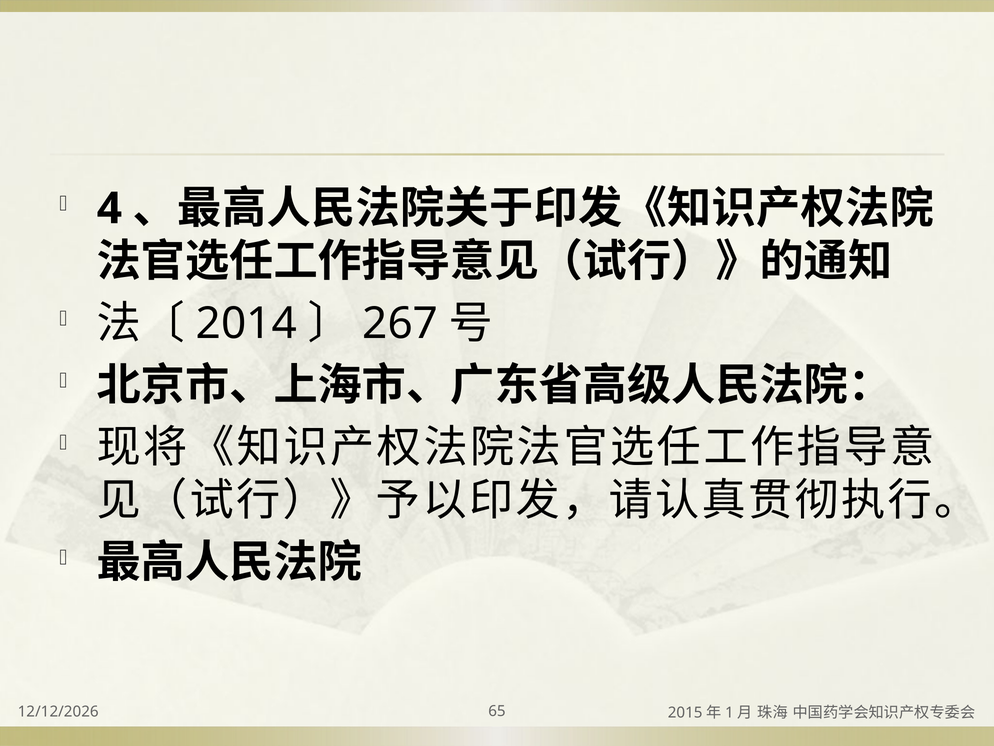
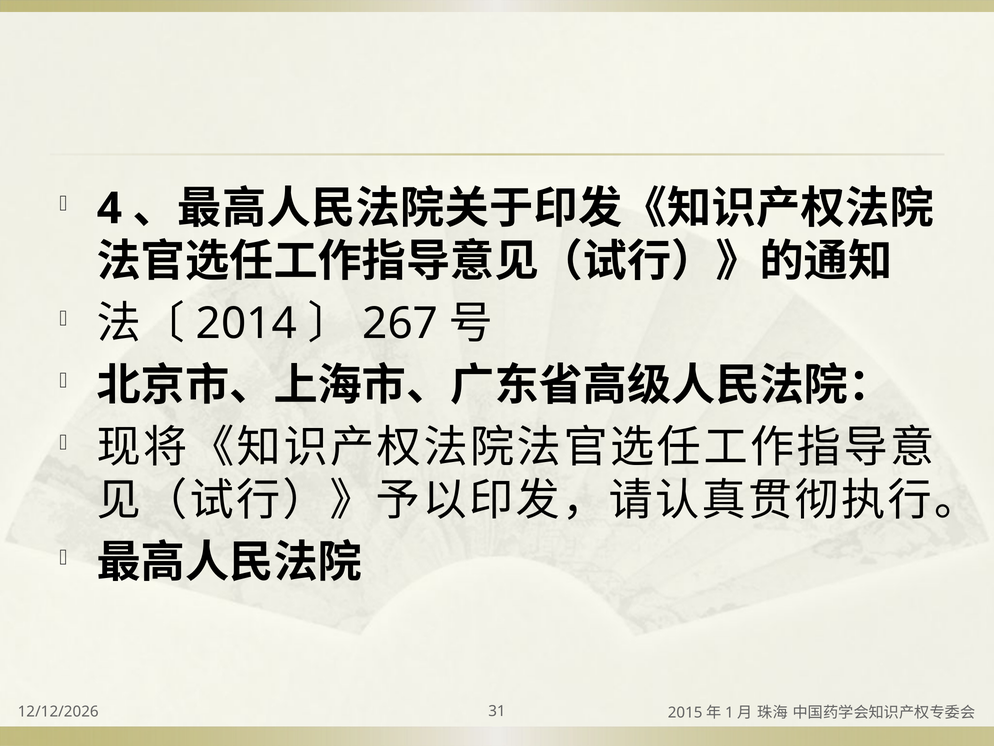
65: 65 -> 31 (497, 711)
